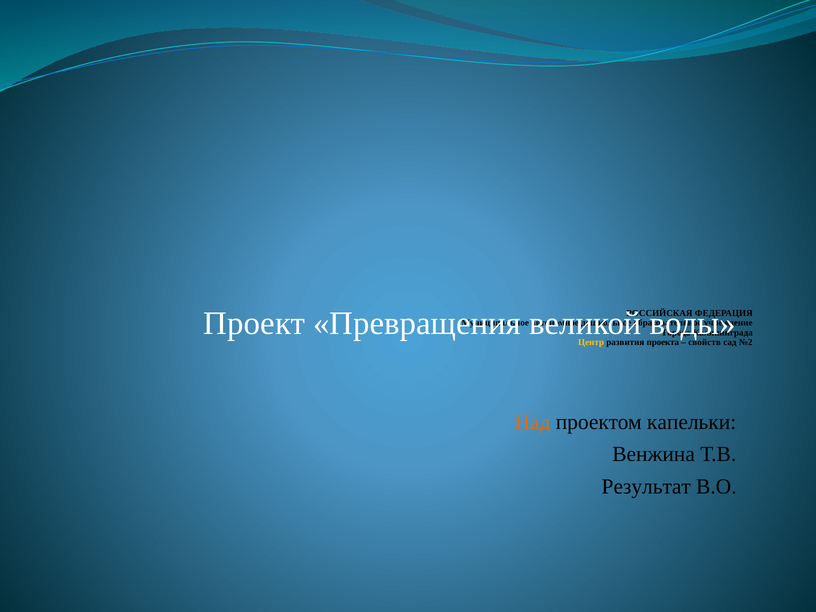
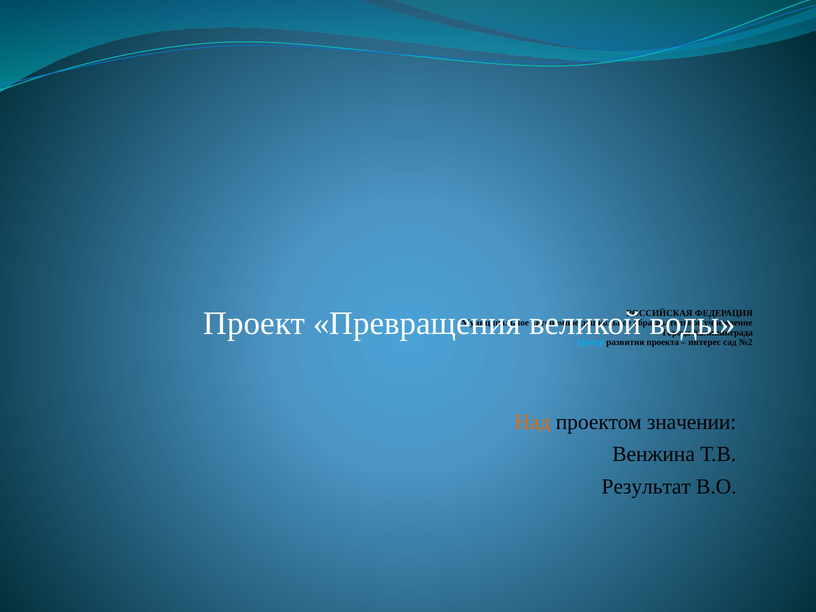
Центр colour: yellow -> light blue (591, 342)
свойств: свойств -> интерес (705, 342)
капельки: капельки -> значении (692, 422)
